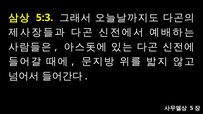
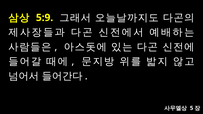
5:3: 5:3 -> 5:9 (45, 18)
